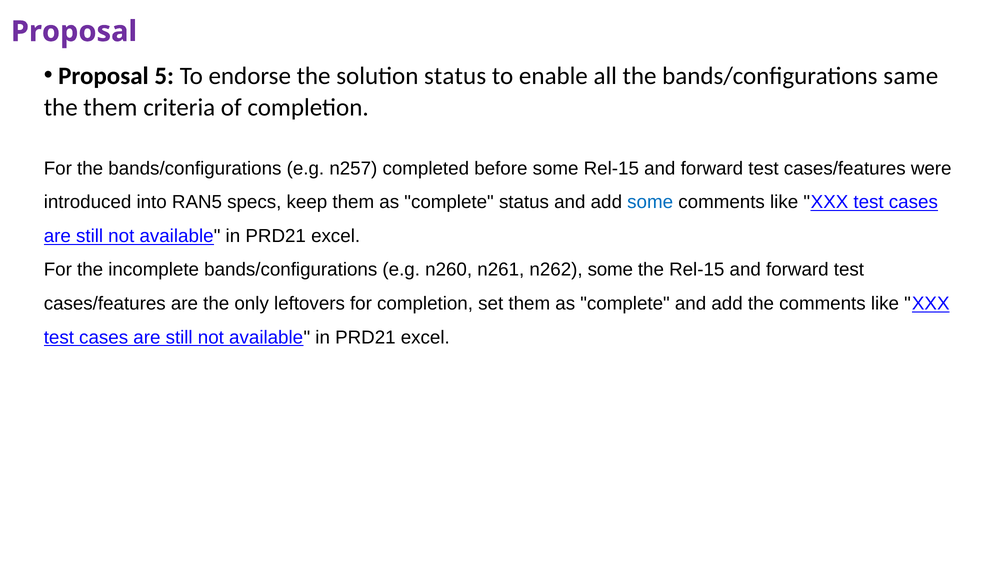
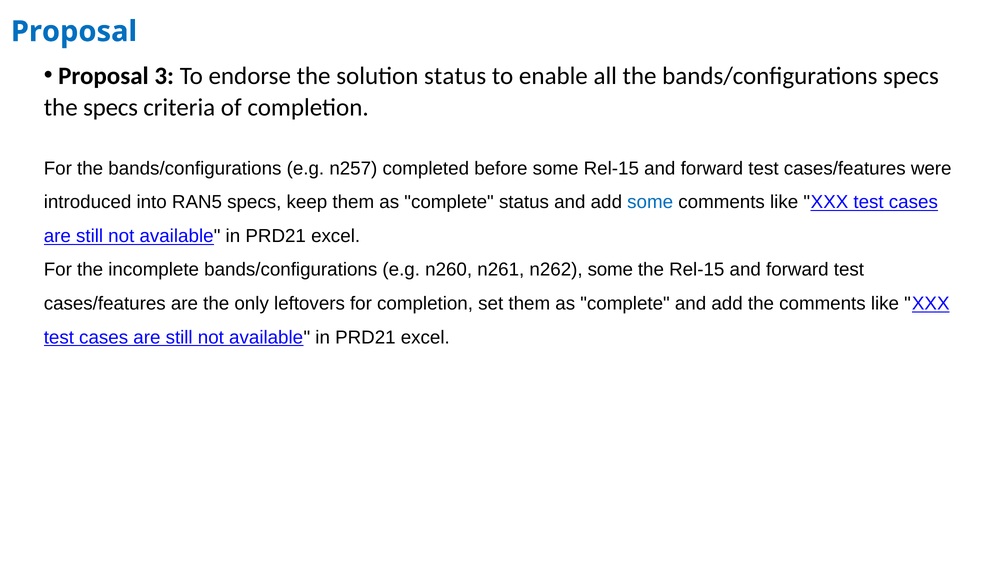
Proposal colour: purple -> blue (74, 32)
5: 5 -> 3 (164, 76)
bands/configurations same: same -> specs (911, 76)
the them: them -> specs (111, 107)
